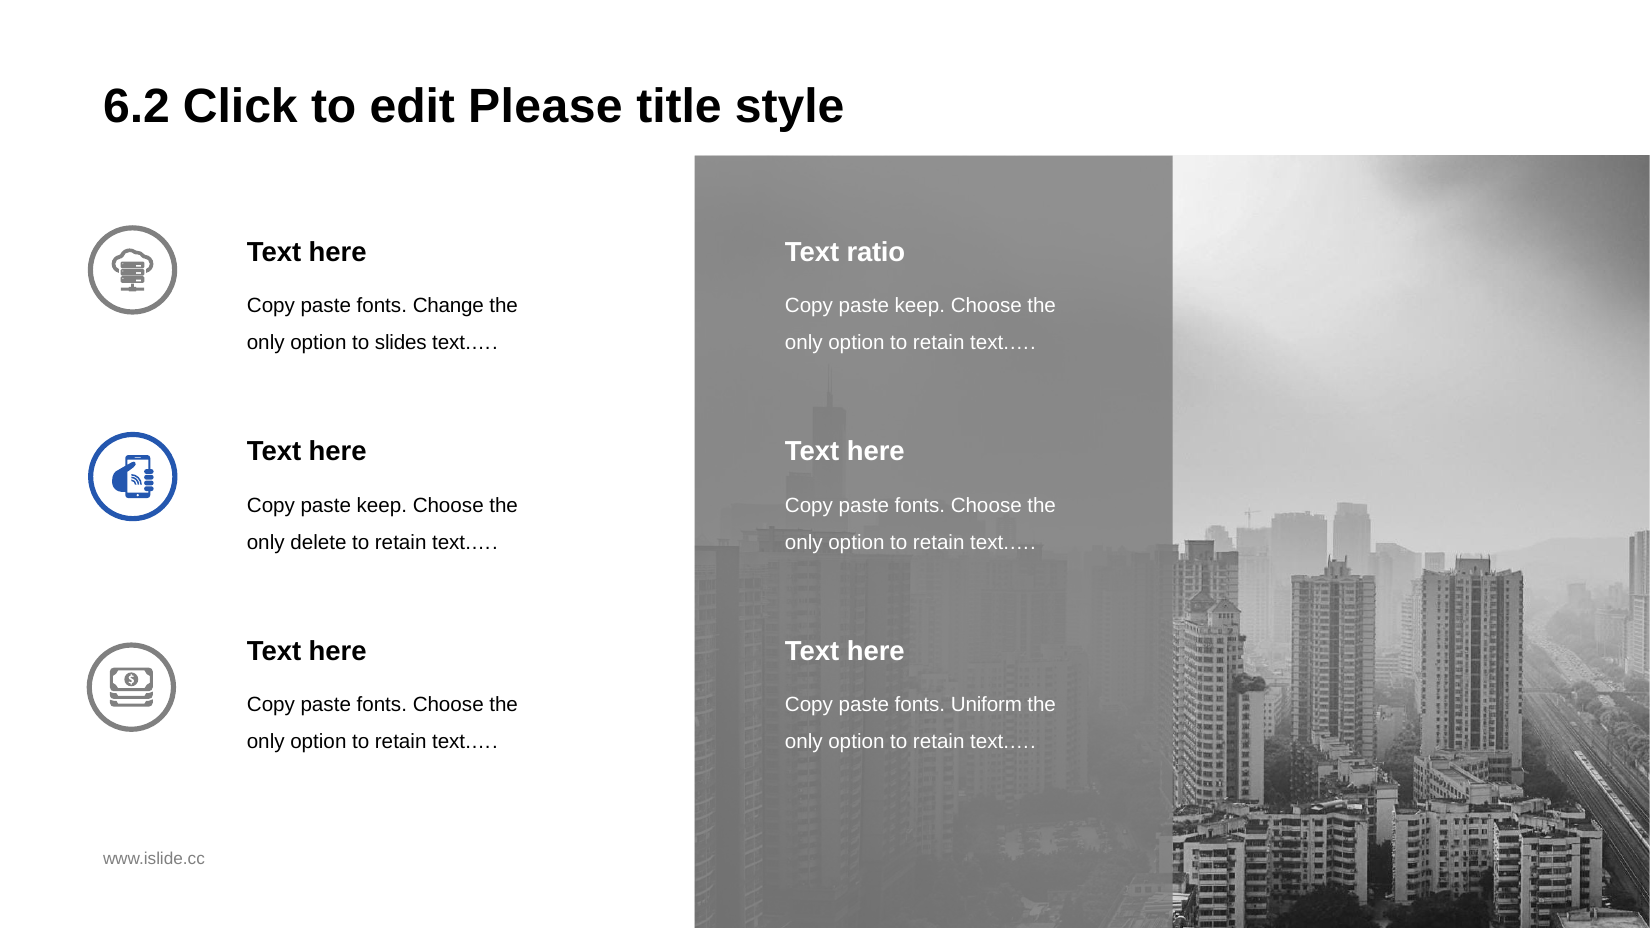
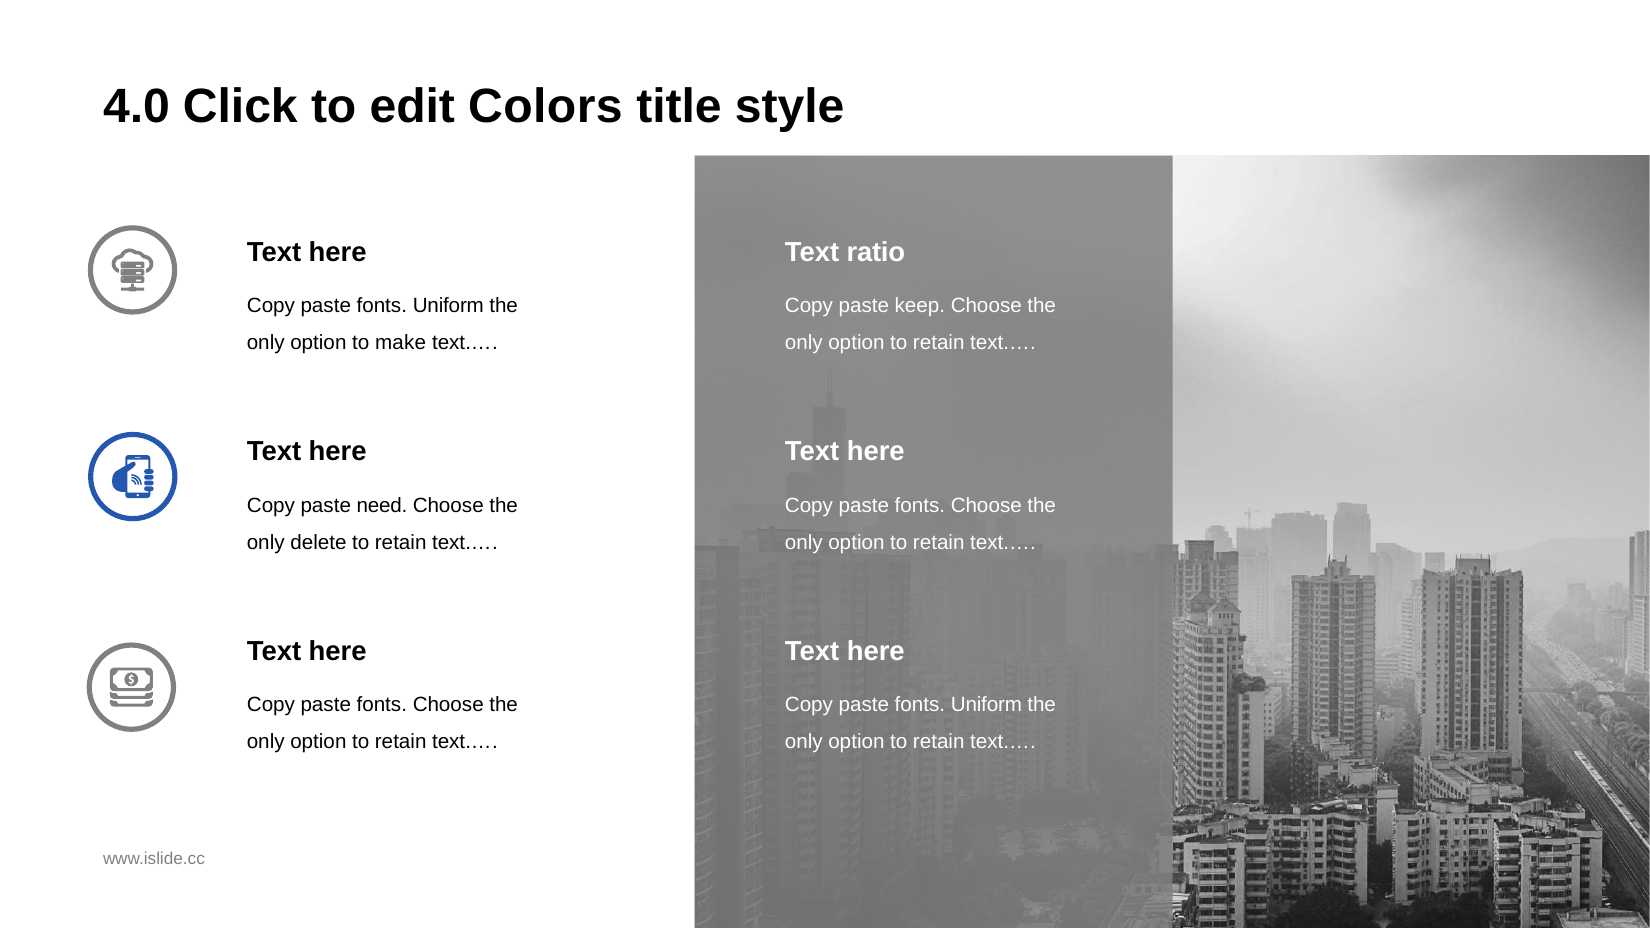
6.2: 6.2 -> 4.0 (136, 107)
Please: Please -> Colors (545, 107)
Change: Change -> Uniform (448, 306)
slides: slides -> make (401, 343)
keep: keep -> need (382, 505)
